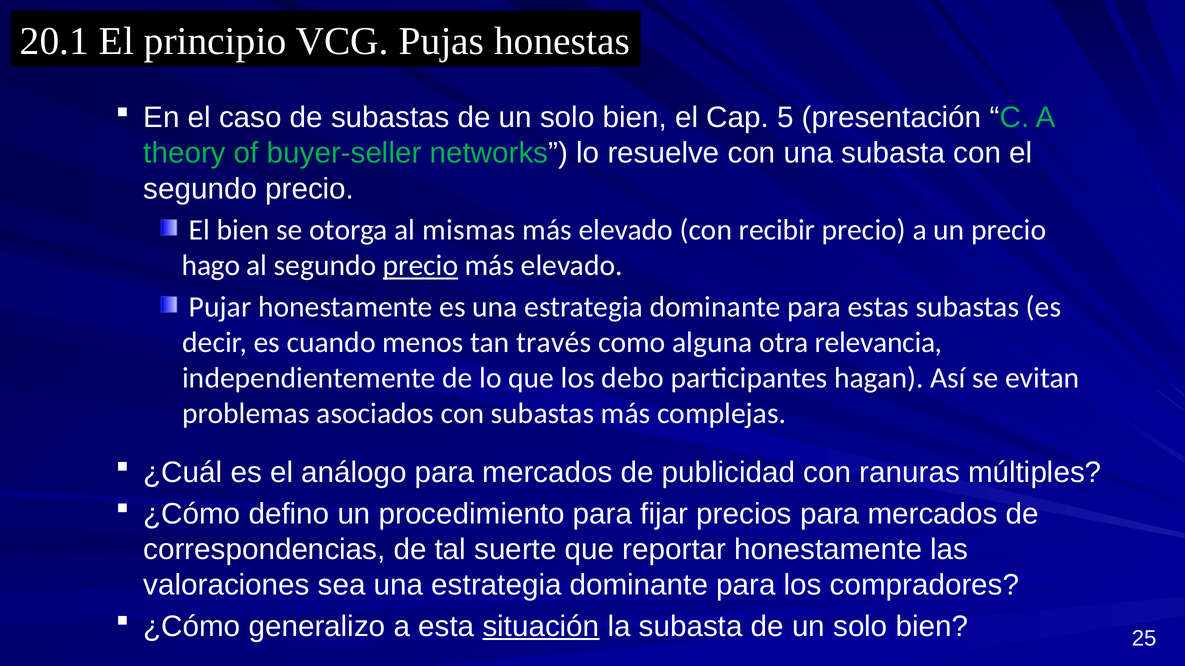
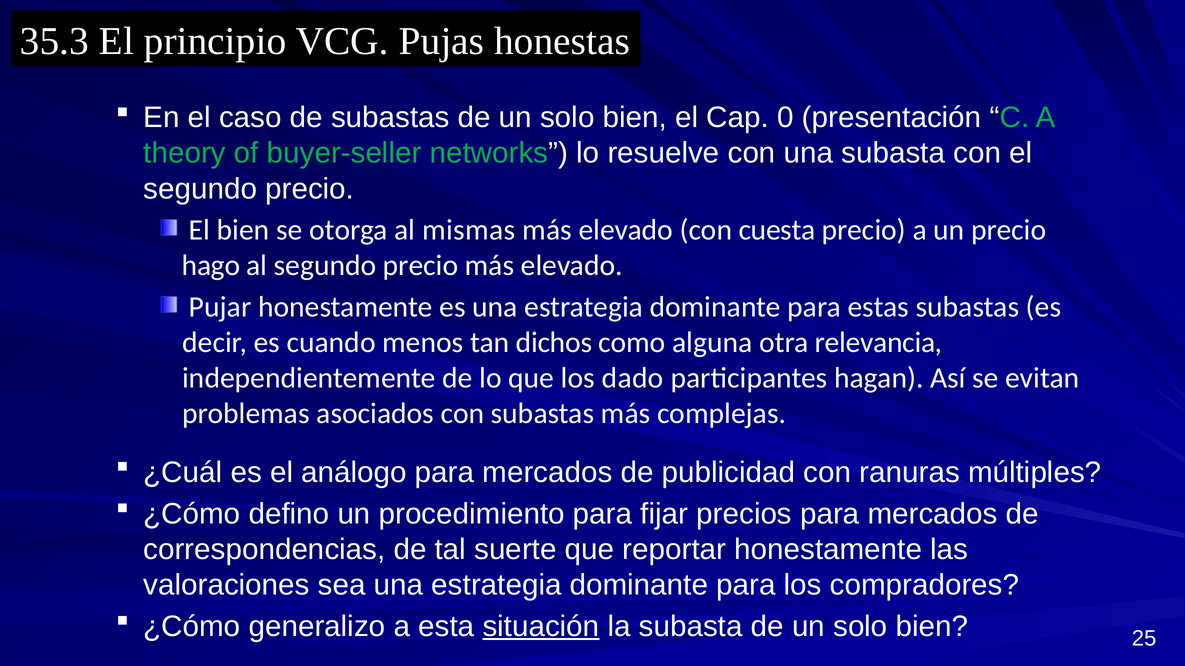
20.1: 20.1 -> 35.3 (54, 41)
5: 5 -> 0 (785, 118)
recibir: recibir -> cuesta (777, 230)
precio underline: present -> none (421, 266)
través: través -> dichos (554, 343)
debo: debo -> dado (633, 378)
